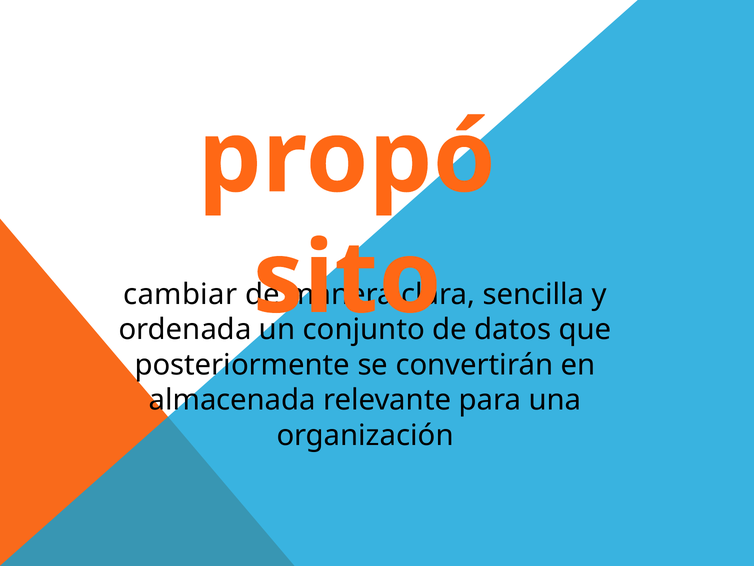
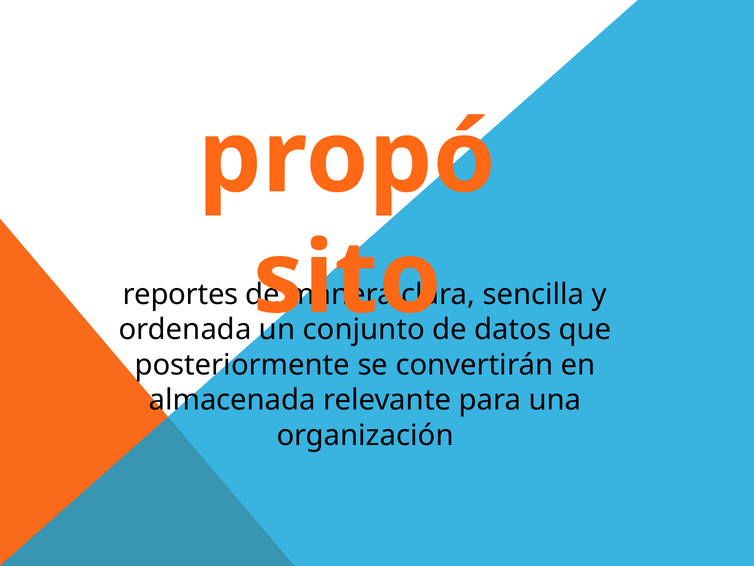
cambiar: cambiar -> reportes (180, 294)
